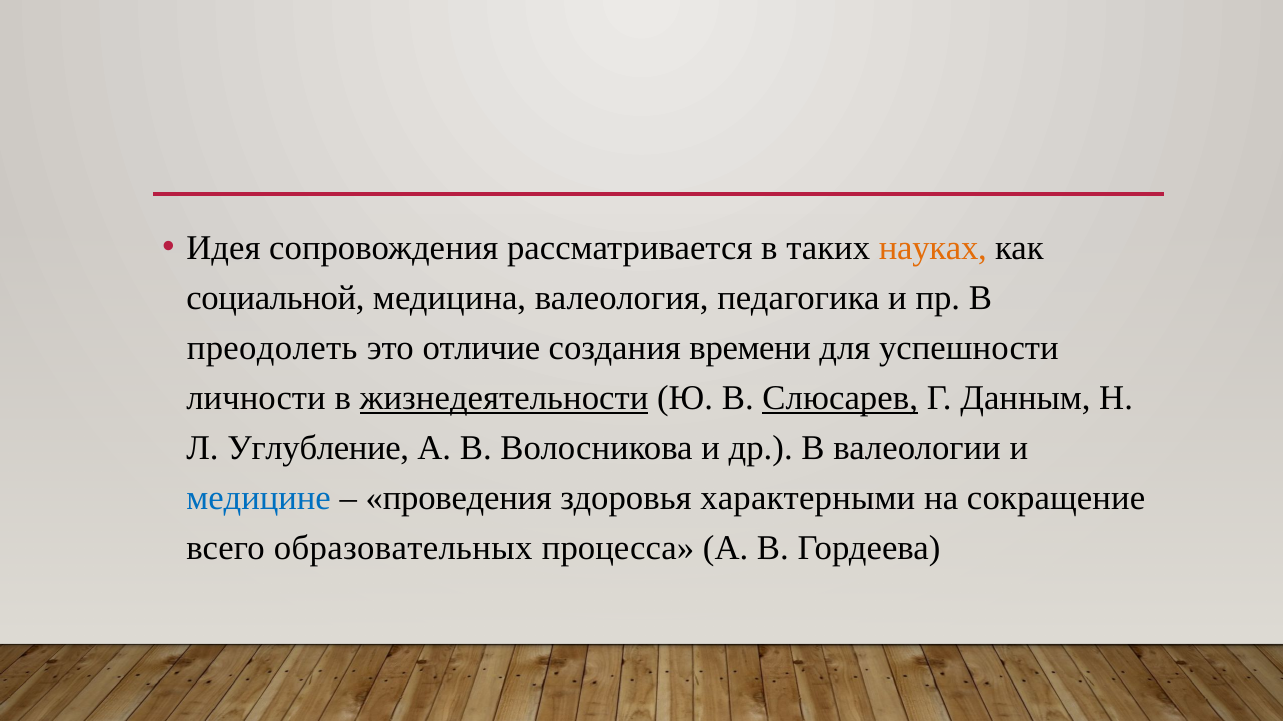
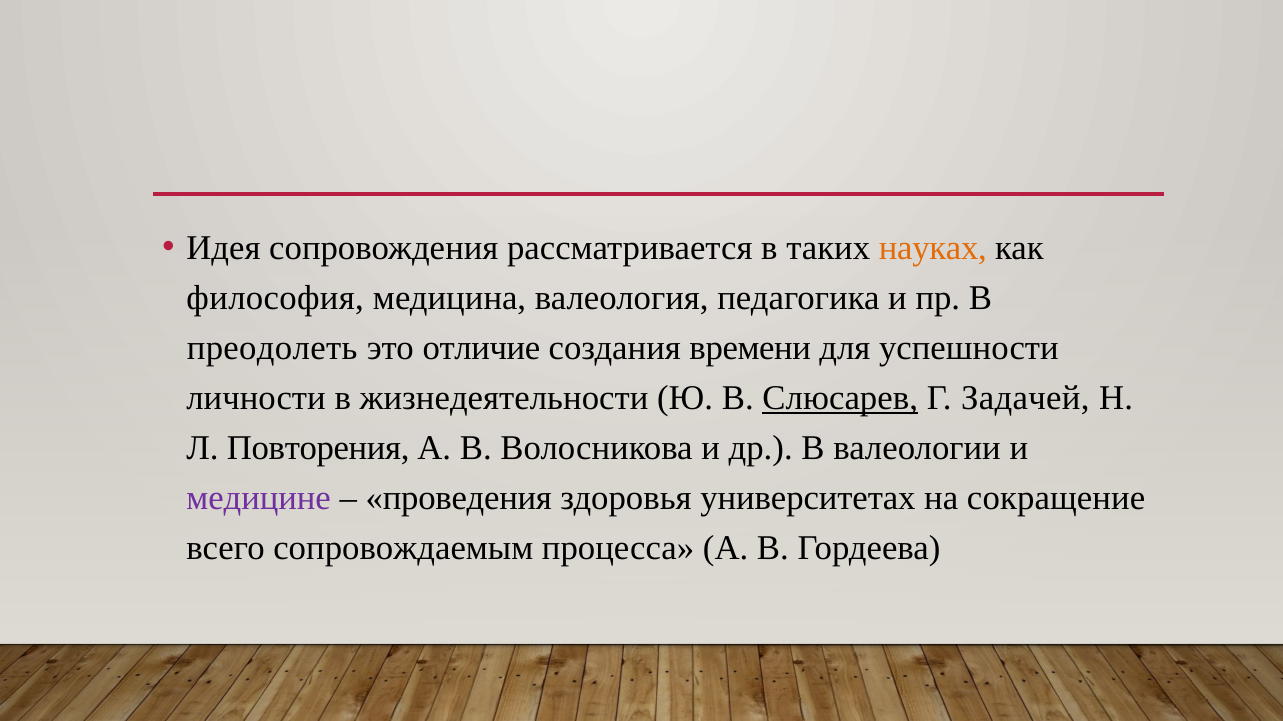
социальной: социальной -> философия (275, 299)
жизнедеятельности underline: present -> none (504, 399)
Данным: Данным -> Задачей (1025, 399)
Углубление: Углубление -> Повторения (318, 449)
медицине colour: blue -> purple (259, 499)
характерными: характерными -> университетах (808, 499)
образовательных: образовательных -> сопровождаемым (403, 549)
